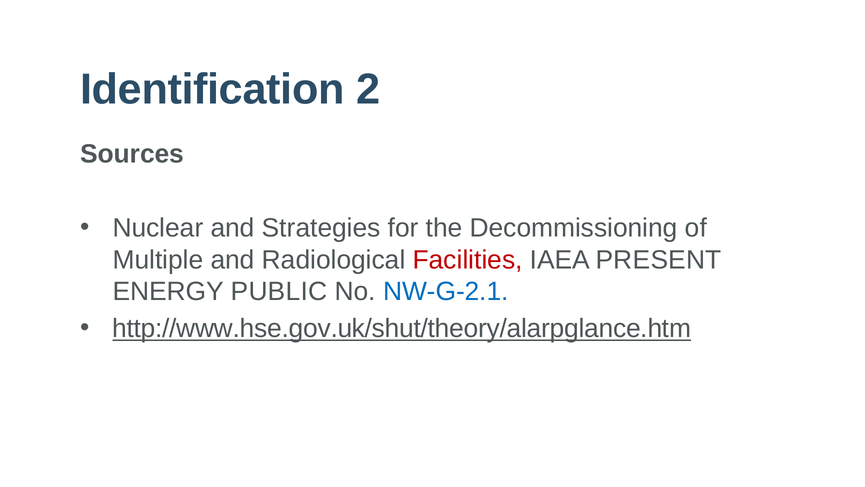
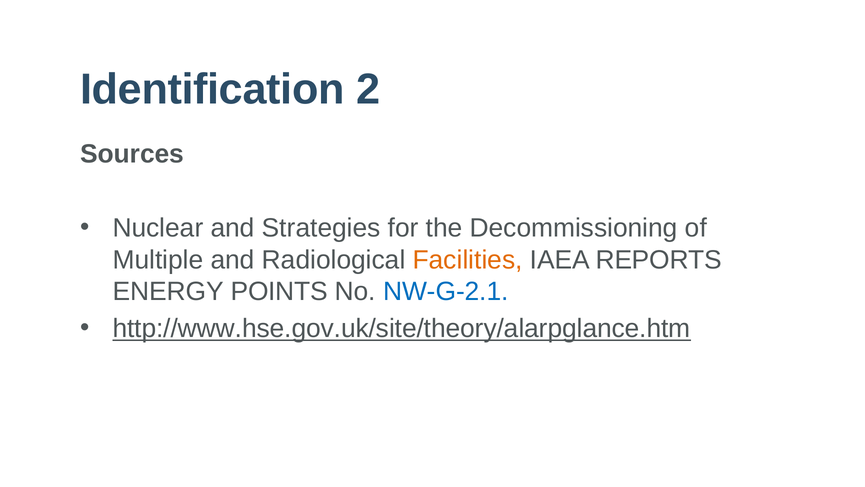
Facilities colour: red -> orange (468, 260)
PRESENT: PRESENT -> REPORTS (659, 260)
PUBLIC: PUBLIC -> POINTS (279, 291)
http://www.hse.gov.uk/shut/theory/alarpglance.htm: http://www.hse.gov.uk/shut/theory/alarpglance.htm -> http://www.hse.gov.uk/site/theory/alarpglance.htm (402, 328)
